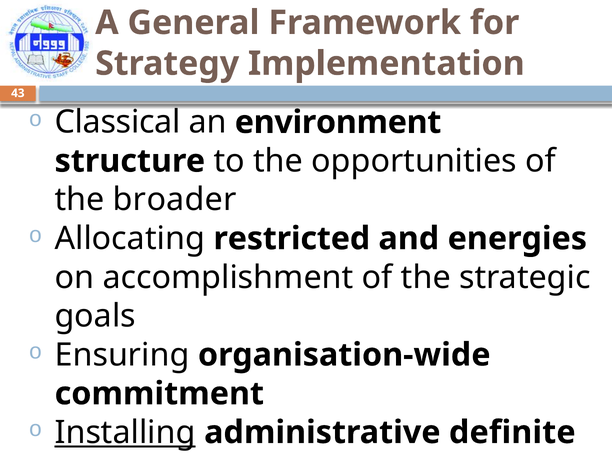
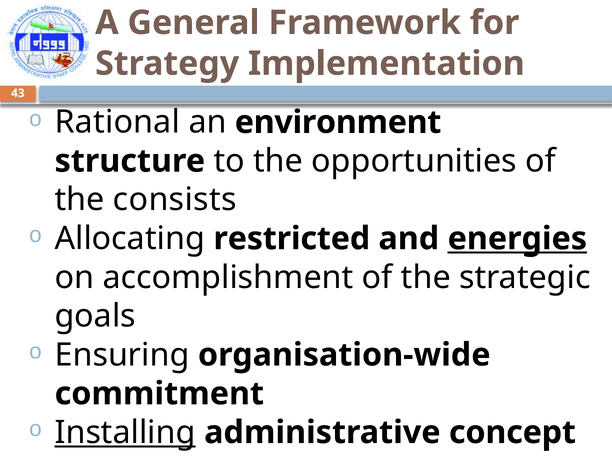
Classical: Classical -> Rational (117, 122)
broader: broader -> consists (175, 200)
energies underline: none -> present (517, 239)
definite: definite -> concept (512, 432)
